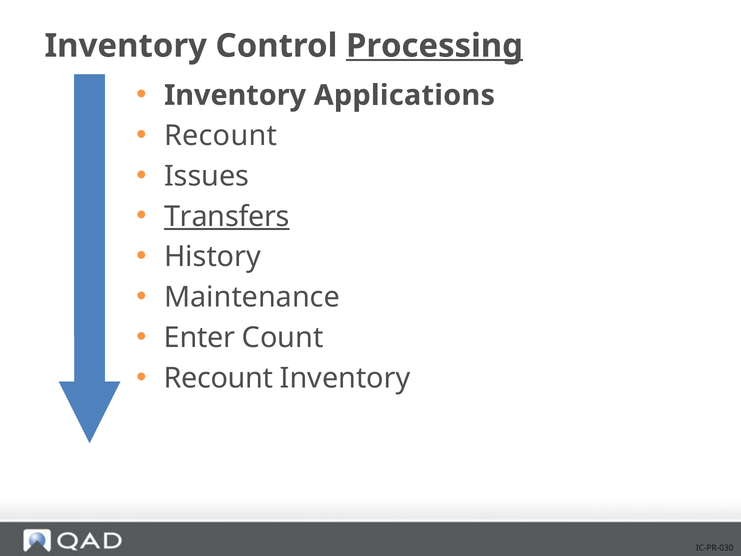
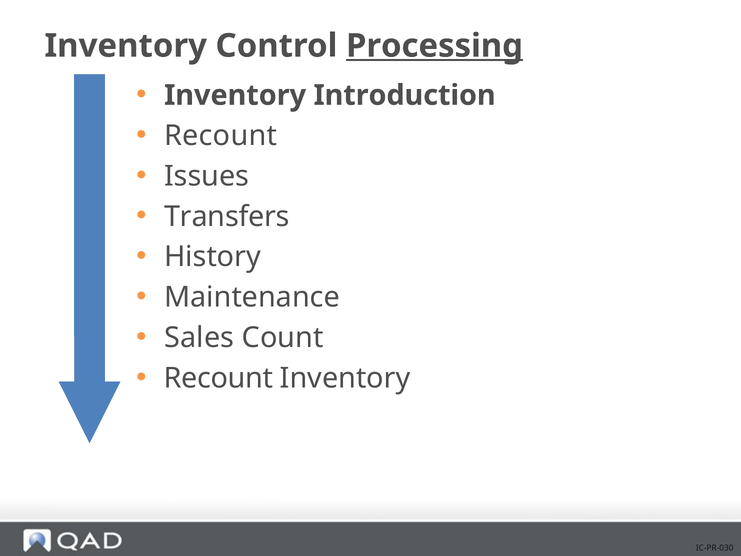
Applications: Applications -> Introduction (405, 95)
Transfers underline: present -> none (227, 216)
Enter: Enter -> Sales (199, 338)
